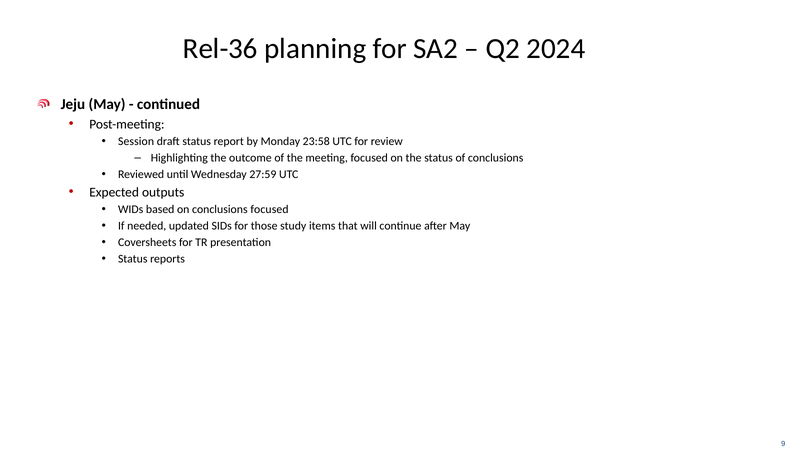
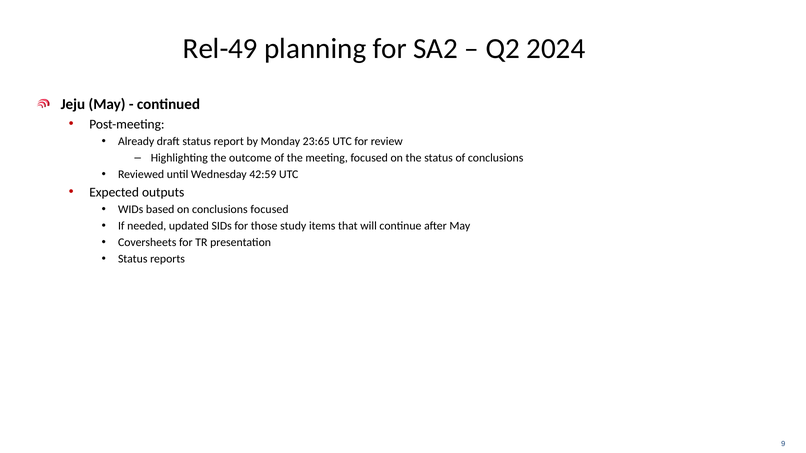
Rel-36: Rel-36 -> Rel-49 (220, 49)
Session: Session -> Already (136, 142)
23:58: 23:58 -> 23:65 (316, 142)
27:59: 27:59 -> 42:59 (263, 175)
